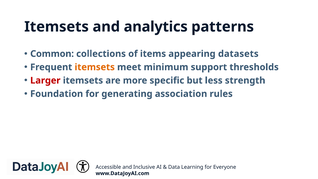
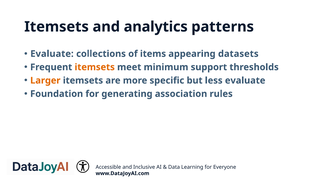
Common: Common -> Evaluate (52, 54)
Larger colour: red -> orange (45, 80)
less strength: strength -> evaluate (245, 80)
